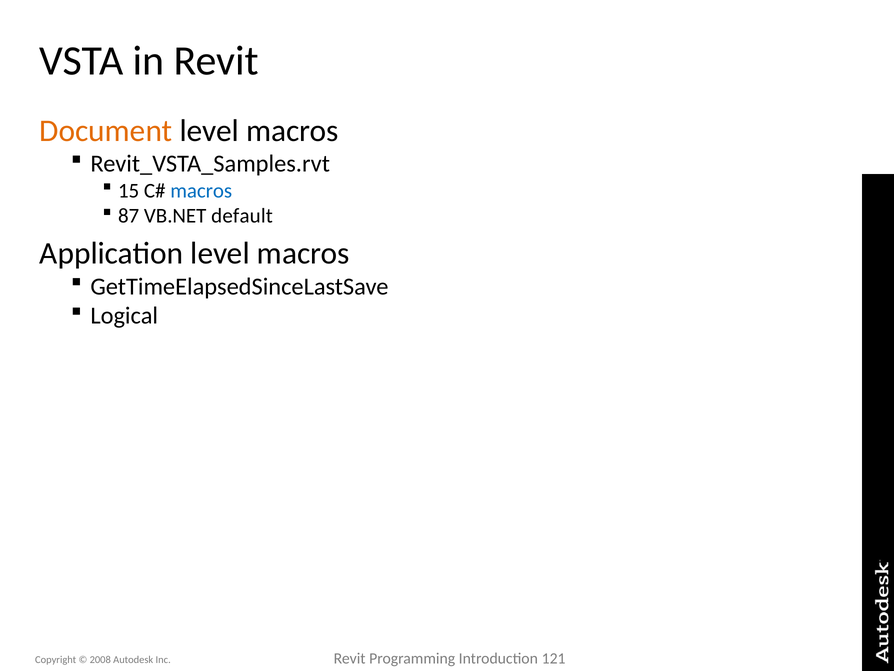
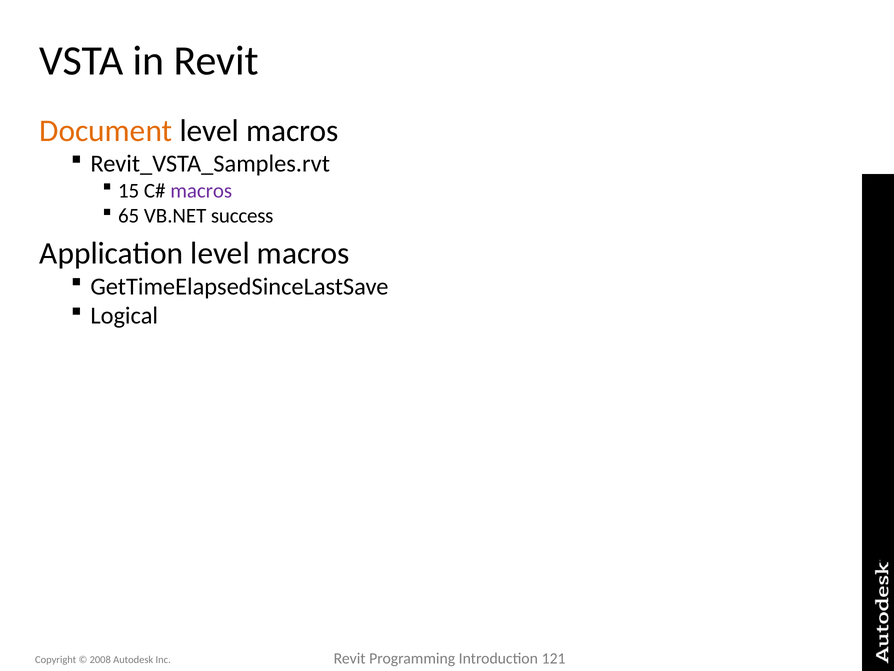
macros colour: blue -> purple (201, 191)
87: 87 -> 65 (129, 216)
default: default -> success (242, 216)
